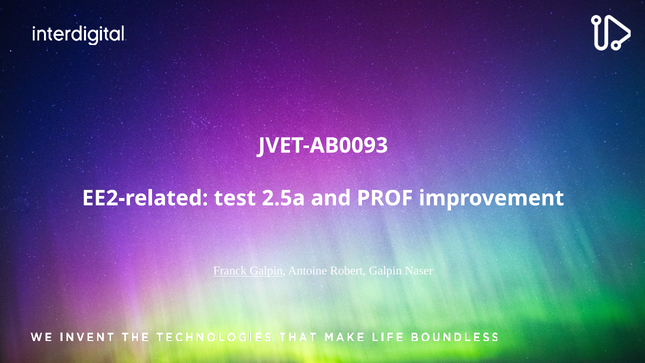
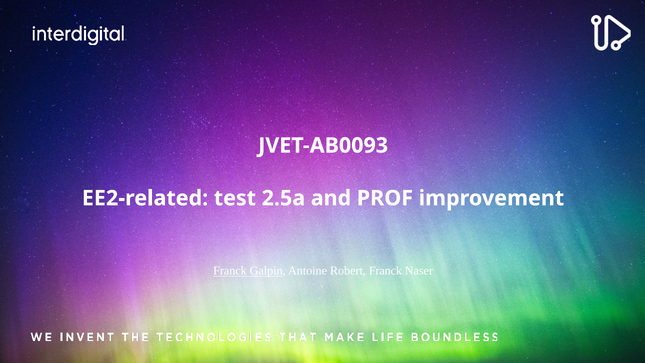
Robert Galpin: Galpin -> Franck (385, 271)
